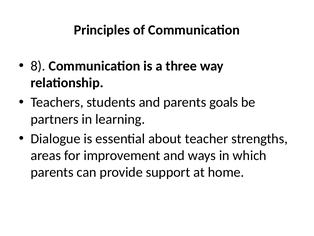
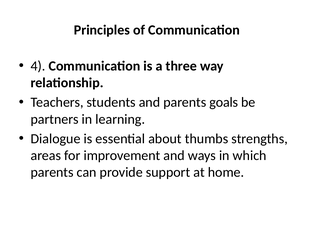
8: 8 -> 4 (38, 66)
teacher: teacher -> thumbs (207, 138)
